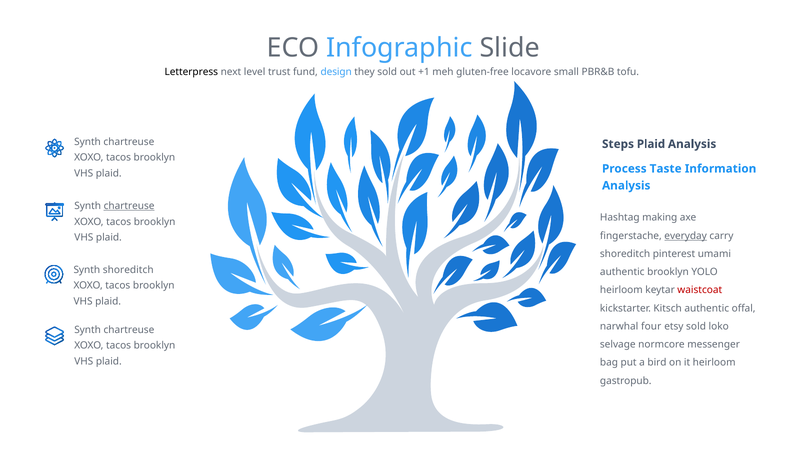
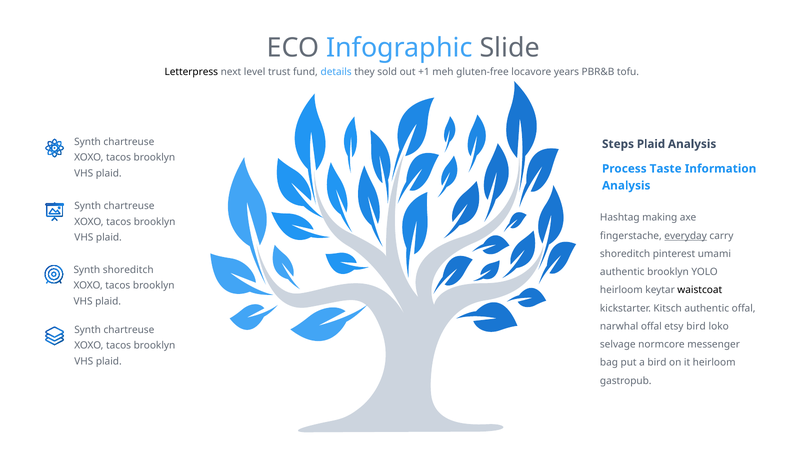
design: design -> details (336, 72)
small: small -> years (566, 72)
chartreuse underline: present -> none (129, 206)
waistcoat colour: red -> black (700, 290)
narwhal four: four -> offal (651, 327)
etsy sold: sold -> bird (696, 327)
